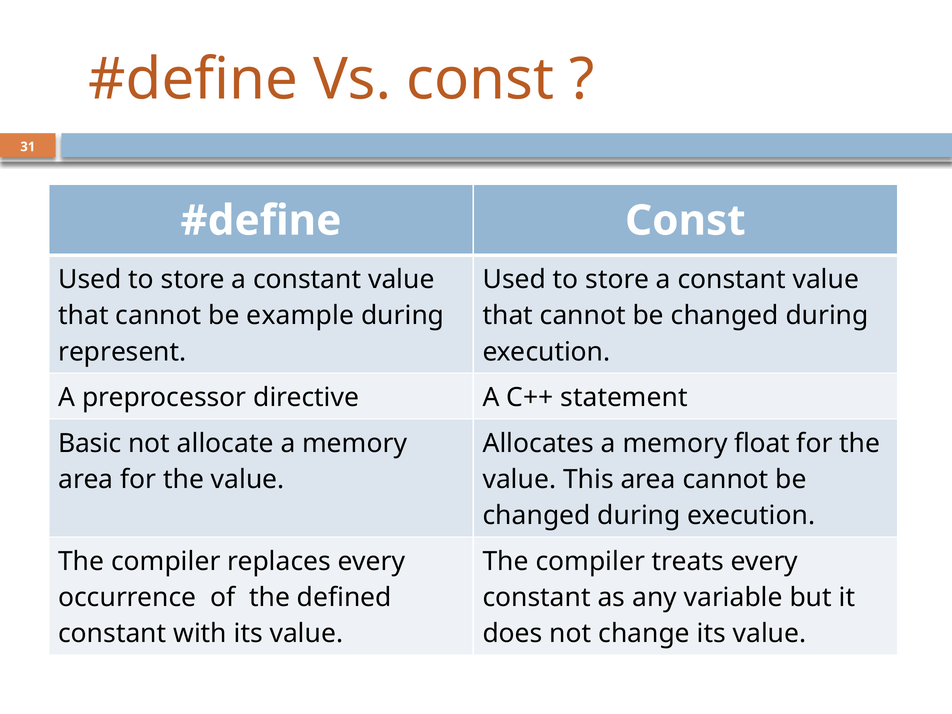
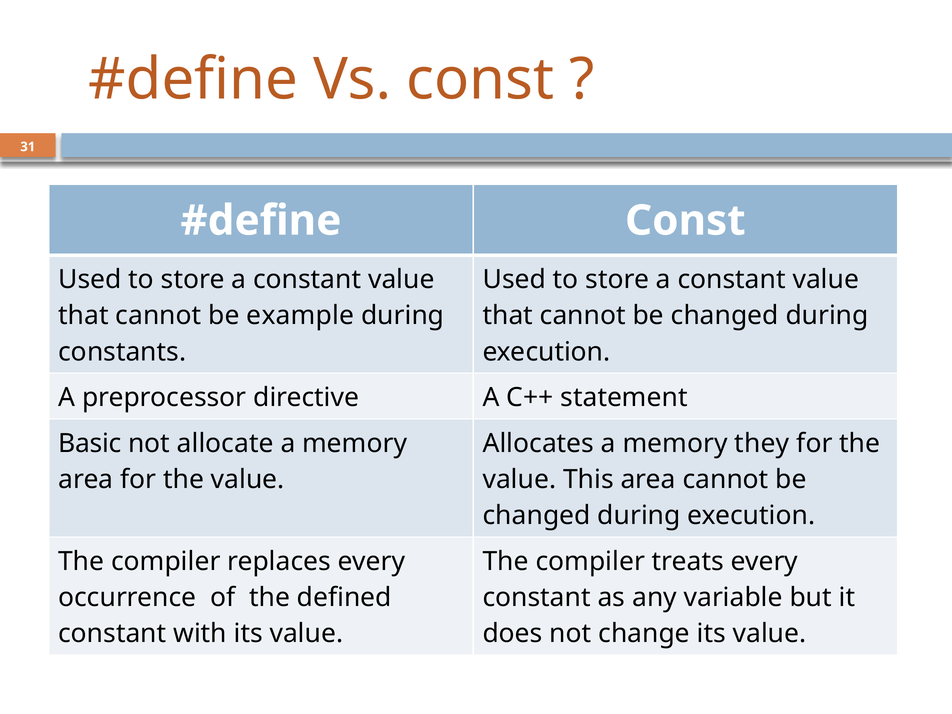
represent: represent -> constants (122, 352)
float: float -> they (762, 443)
